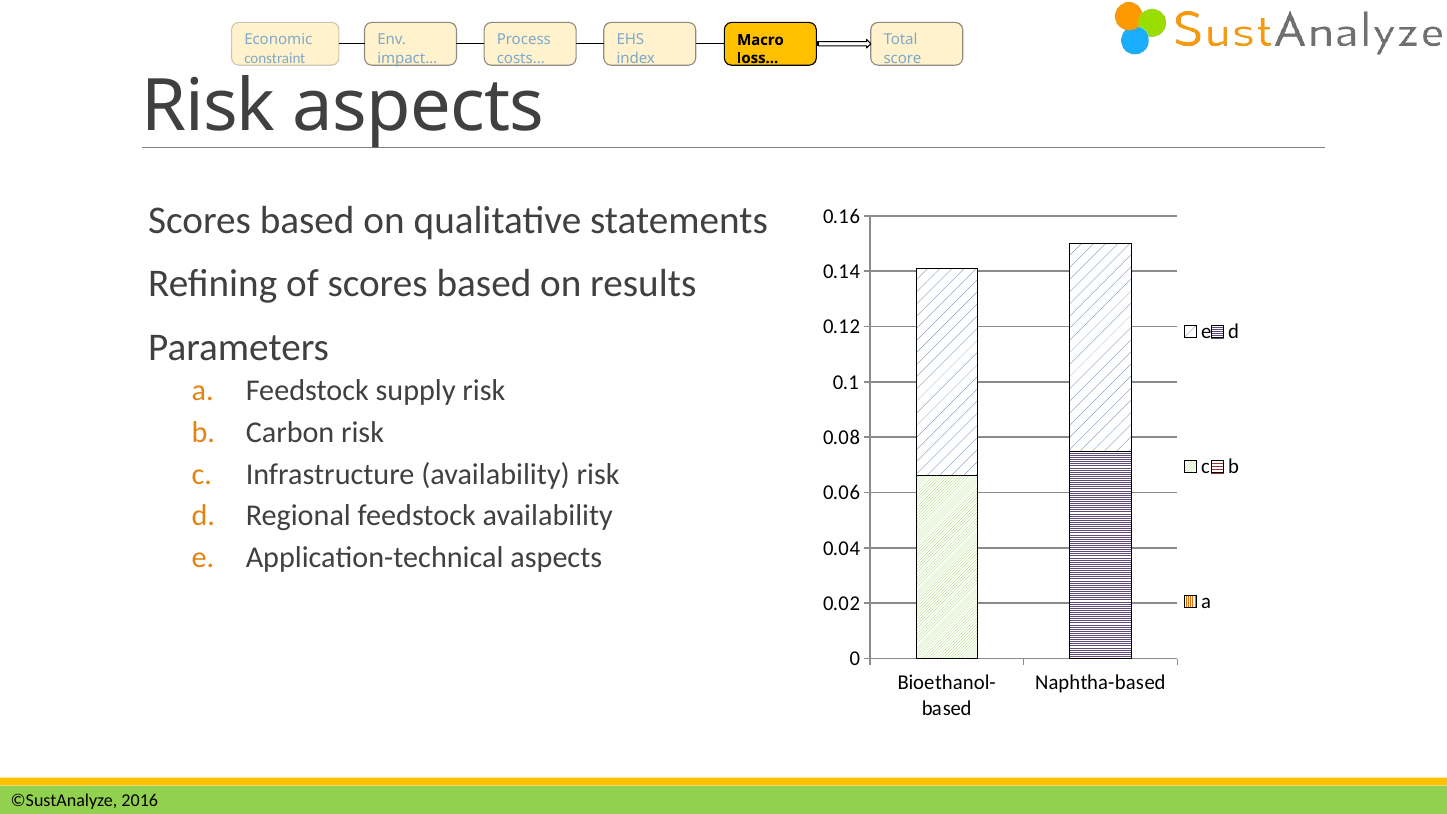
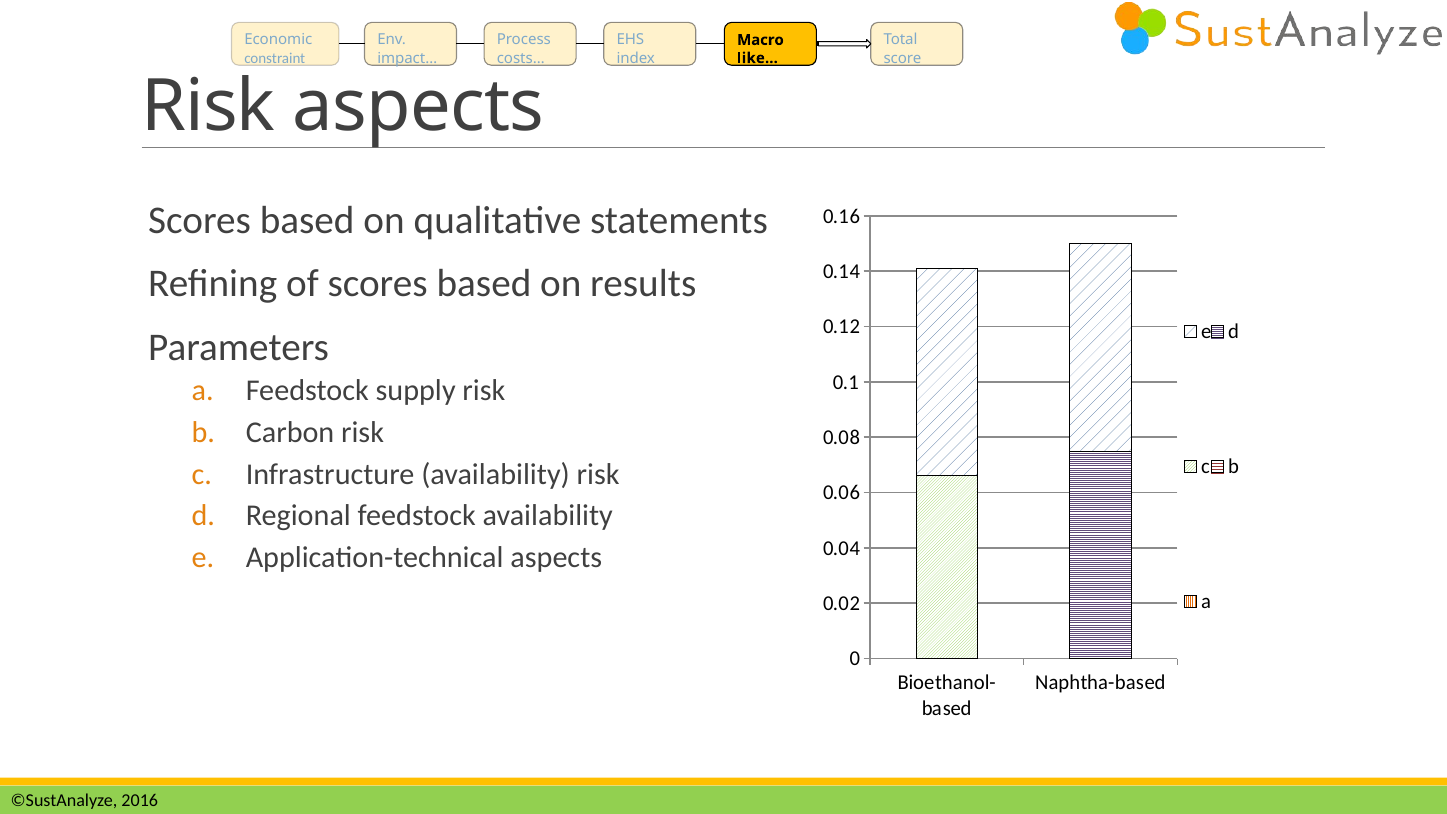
loss…: loss… -> like… (758, 58)
